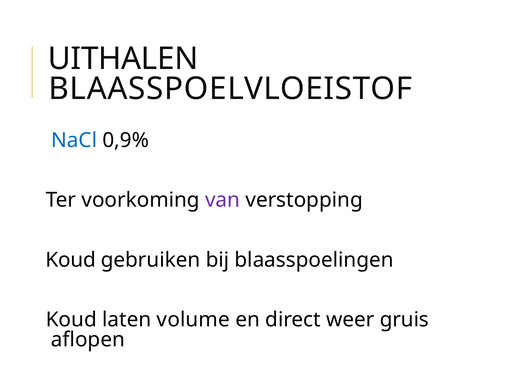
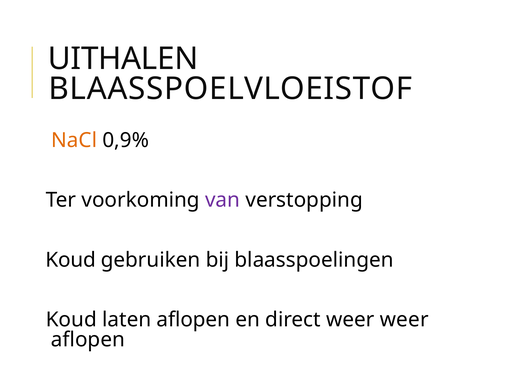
NaCl colour: blue -> orange (74, 140)
laten volume: volume -> aflopen (193, 320)
weer gruis: gruis -> weer (404, 320)
